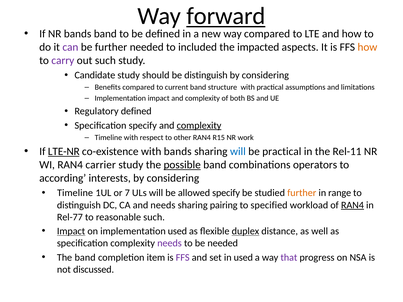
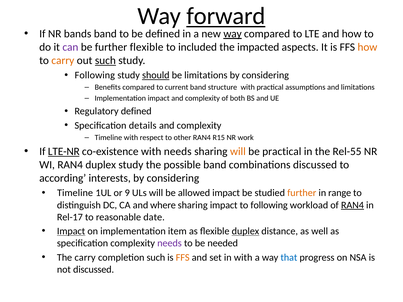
way underline: none -> present (233, 34)
further needed: needed -> flexible (147, 47)
carry colour: purple -> orange (63, 61)
such underline: none -> present (105, 61)
Candidate: Candidate -> Following (95, 75)
should underline: none -> present (156, 75)
be distinguish: distinguish -> limitations (206, 75)
Specification specify: specify -> details (143, 125)
complexity underline: present -> none (199, 125)
with bands: bands -> needs (178, 152)
will colour: blue -> orange (238, 152)
Rel-11: Rel-11 -> Rel-55 (347, 152)
RAN4 carrier: carrier -> duplex (101, 165)
possible underline: present -> none (182, 165)
combinations operators: operators -> discussed (315, 165)
7: 7 -> 9 (127, 193)
allowed specify: specify -> impact (226, 193)
and needs: needs -> where (163, 205)
sharing pairing: pairing -> impact (224, 205)
to specified: specified -> following (269, 205)
Rel-77: Rel-77 -> Rel-17 (70, 217)
reasonable such: such -> date (154, 217)
implementation used: used -> item (177, 231)
The band: band -> carry (85, 258)
completion item: item -> such (156, 258)
FFS colour: purple -> orange (183, 258)
in used: used -> with (243, 258)
that colour: purple -> blue (289, 258)
